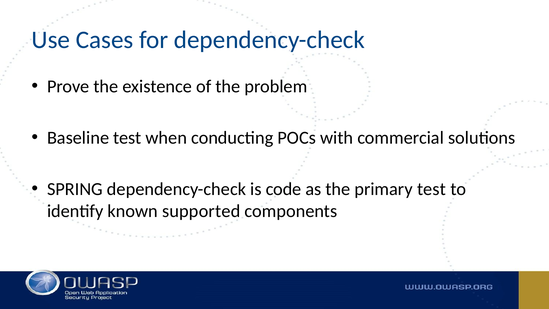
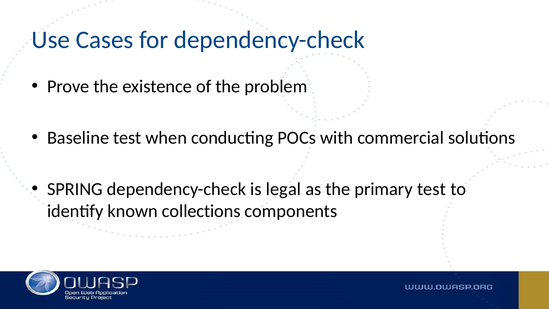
code: code -> legal (283, 189)
supported: supported -> collections (201, 211)
